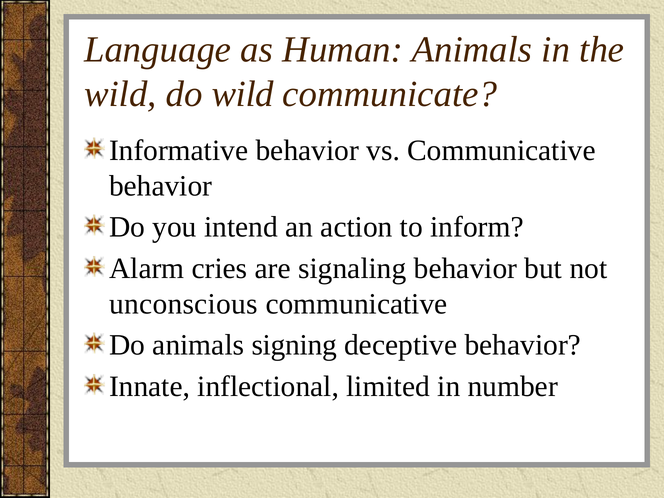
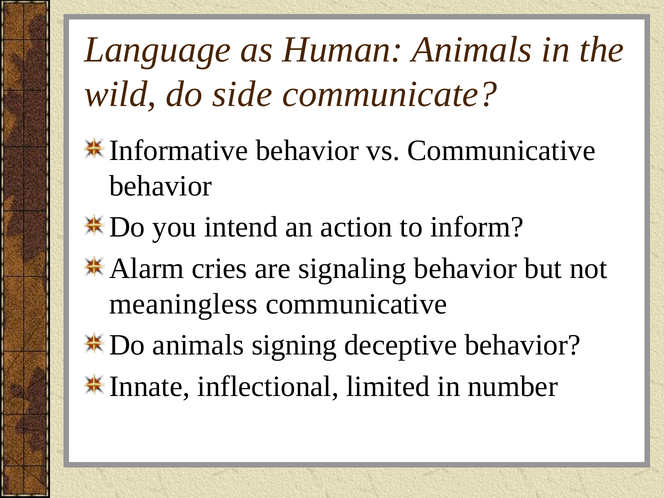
do wild: wild -> side (242, 94)
unconscious: unconscious -> meaningless (183, 304)
